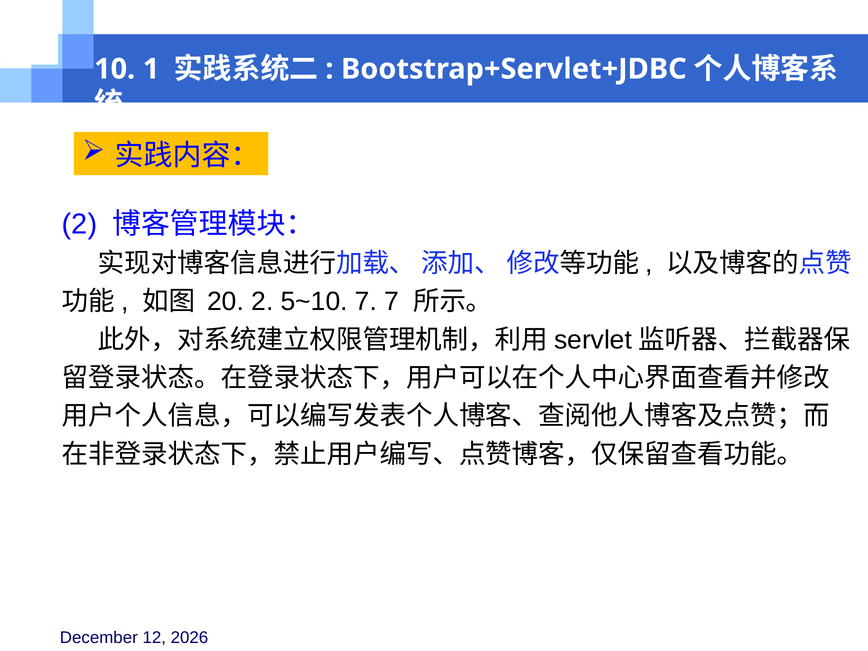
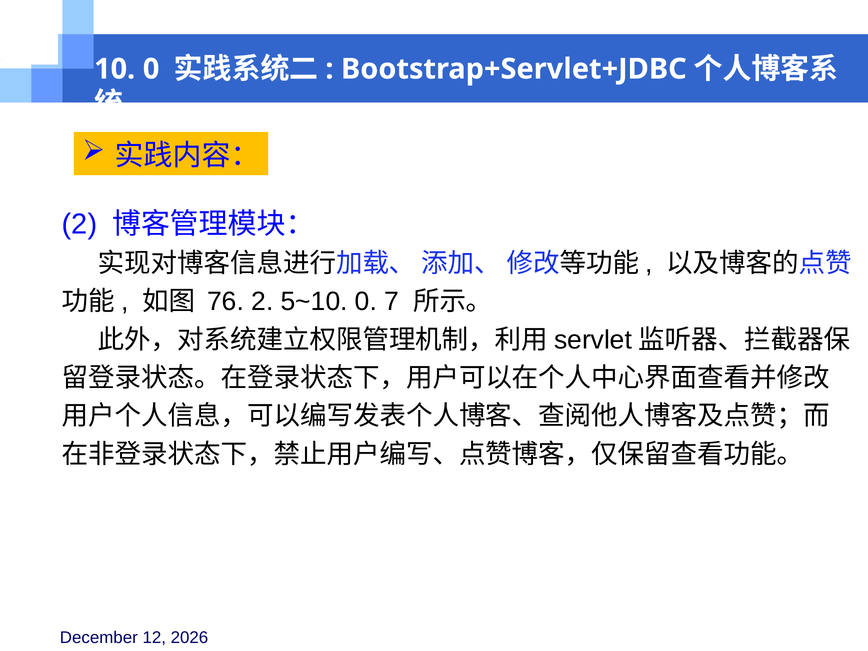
10 1: 1 -> 0 (151, 69)
20: 20 -> 76 (226, 302)
5~10 7: 7 -> 0 (366, 302)
